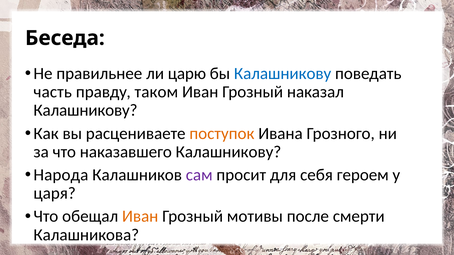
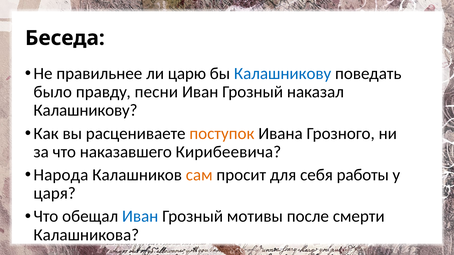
часть: часть -> было (53, 92)
таком: таком -> песни (156, 92)
наказавшего Калашникову: Калашникову -> Кирибеевича (228, 152)
сам colour: purple -> orange (199, 175)
героем: героем -> работы (363, 175)
Иван colour: orange -> blue (140, 217)
